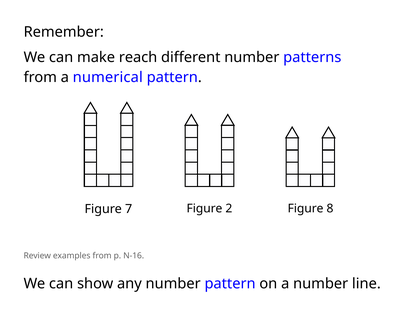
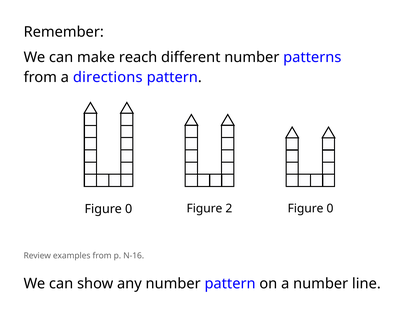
numerical: numerical -> directions (108, 77)
7: 7 -> 0 (129, 209)
8: 8 -> 0 (330, 209)
